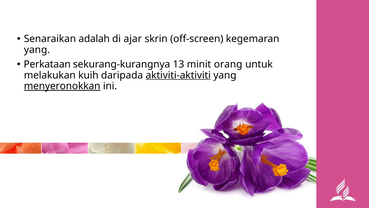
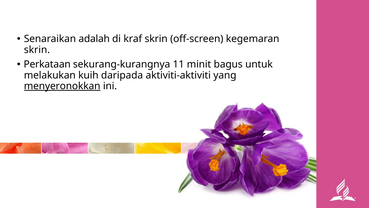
ajar: ajar -> kraf (133, 39)
yang: yang -> skrin (37, 50)
13: 13 -> 11 (179, 64)
orang: orang -> bagus (228, 64)
aktiviti-aktiviti underline: present -> none (178, 75)
